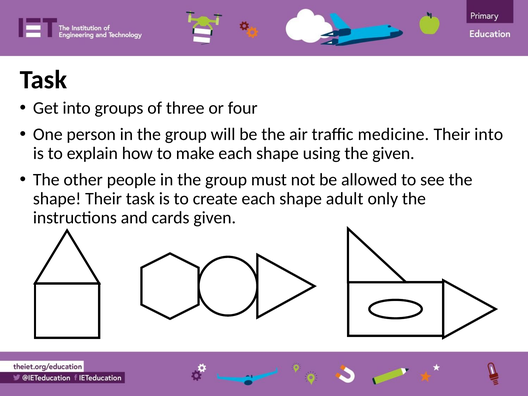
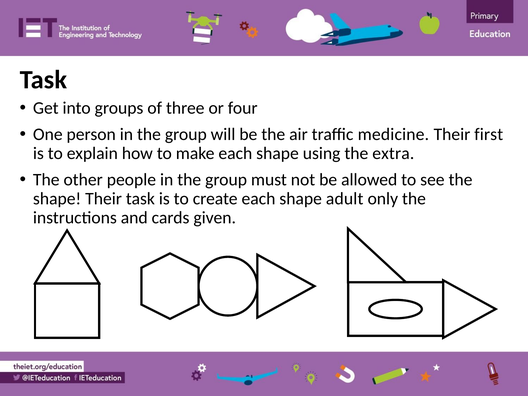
Their into: into -> first (489, 135)
the given: given -> extra (393, 154)
